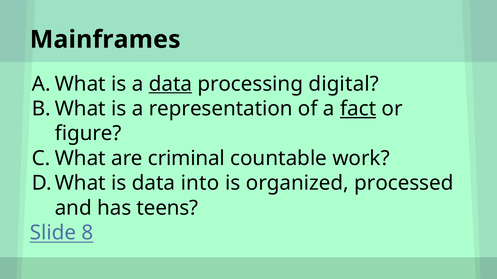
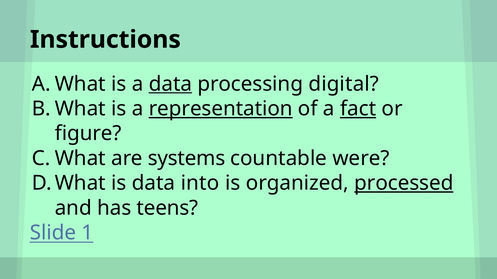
Mainframes: Mainframes -> Instructions (105, 40)
representation underline: none -> present (221, 109)
criminal: criminal -> systems (186, 159)
work: work -> were (361, 159)
processed underline: none -> present (404, 183)
8: 8 -> 1 (88, 233)
